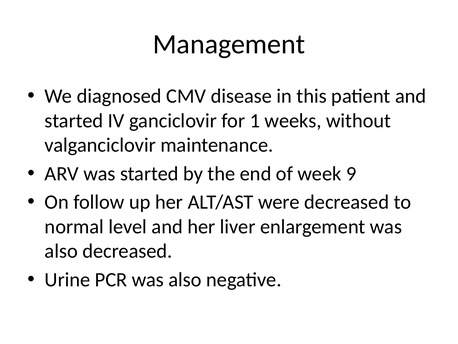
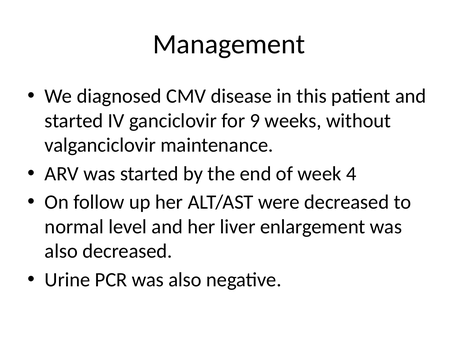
1: 1 -> 9 (255, 121)
9: 9 -> 4 (351, 173)
